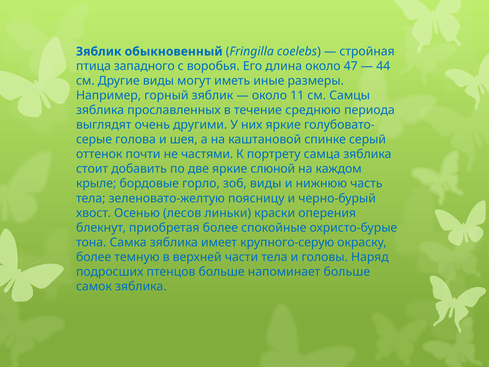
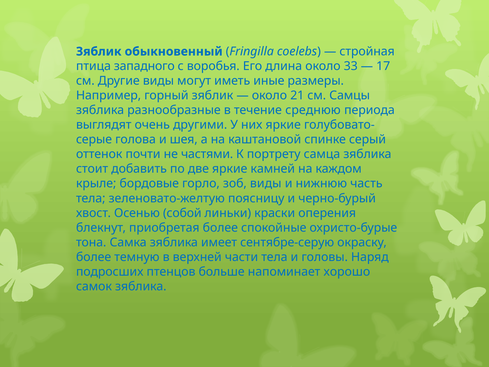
47: 47 -> 33 (351, 66)
44: 44 -> 17 (383, 66)
11: 11 -> 21 (297, 95)
прославленных: прославленных -> разнообразные (174, 110)
слюной: слюной -> камней (273, 169)
лесов: лесов -> собой (182, 213)
крупного-серую: крупного-серую -> сентябре-серую (287, 242)
напоминает больше: больше -> хорошо (347, 272)
